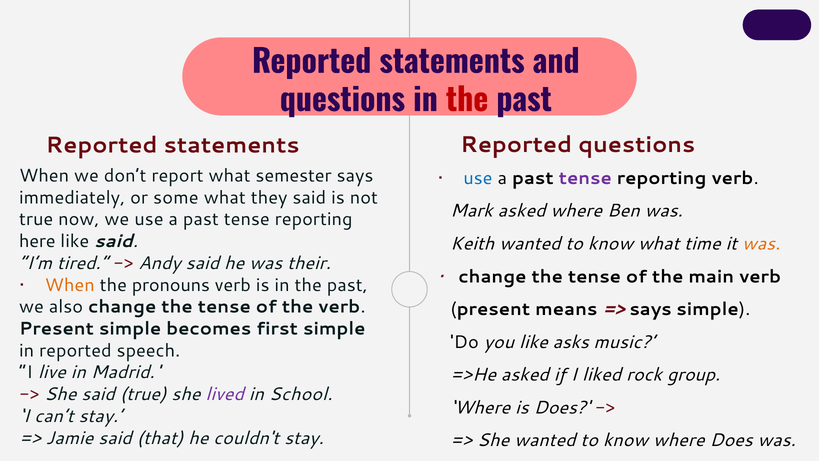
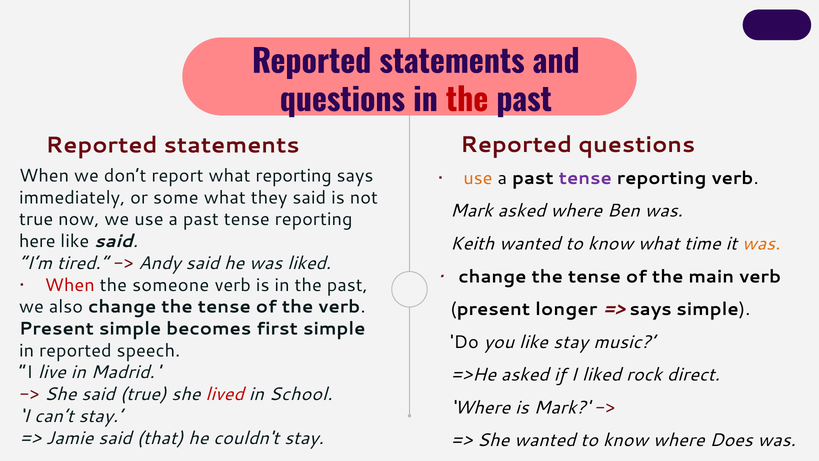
what semester: semester -> reporting (294, 176)
use colour: blue -> orange (478, 178)
was their: their -> liked (309, 263)
When colour: orange -> red (70, 285)
pronouns: pronouns -> someone (171, 285)
means: means -> longer (566, 309)
like asks: asks -> stay (571, 342)
group: group -> direct (693, 375)
lived colour: purple -> red (225, 394)
is Does: Does -> Mark (562, 407)
